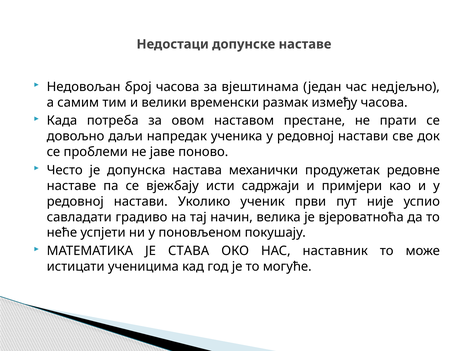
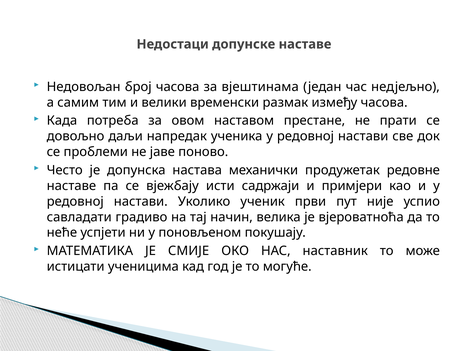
СТАВА: СТАВА -> СМИЈЕ (189, 251)
